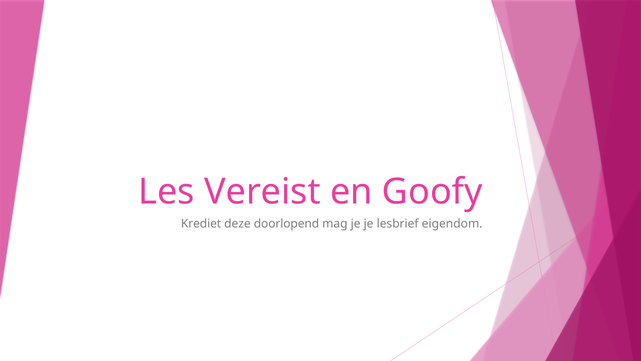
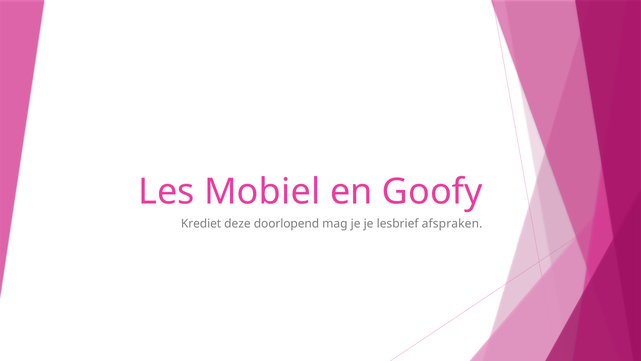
Vereist: Vereist -> Mobiel (262, 191)
eigendom: eigendom -> afspraken (452, 223)
